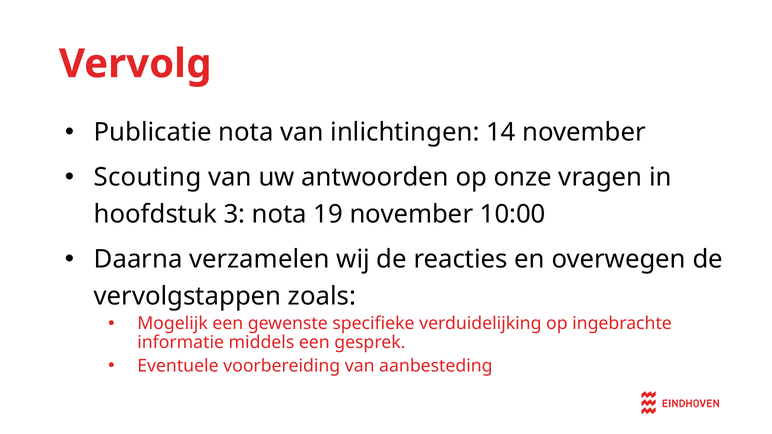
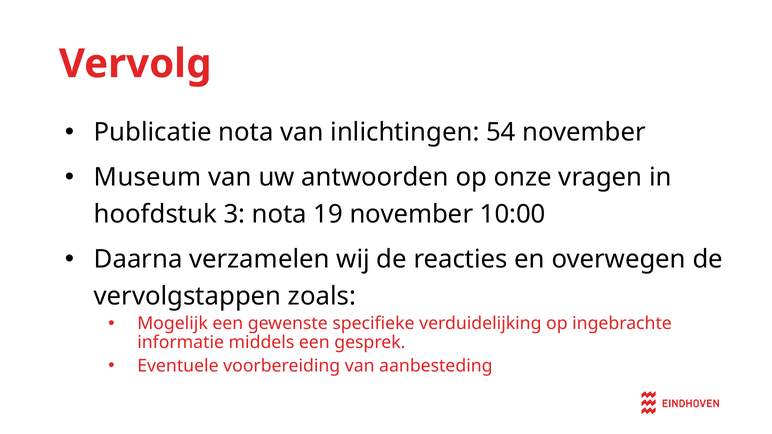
14: 14 -> 54 (501, 133)
Scouting: Scouting -> Museum (148, 178)
